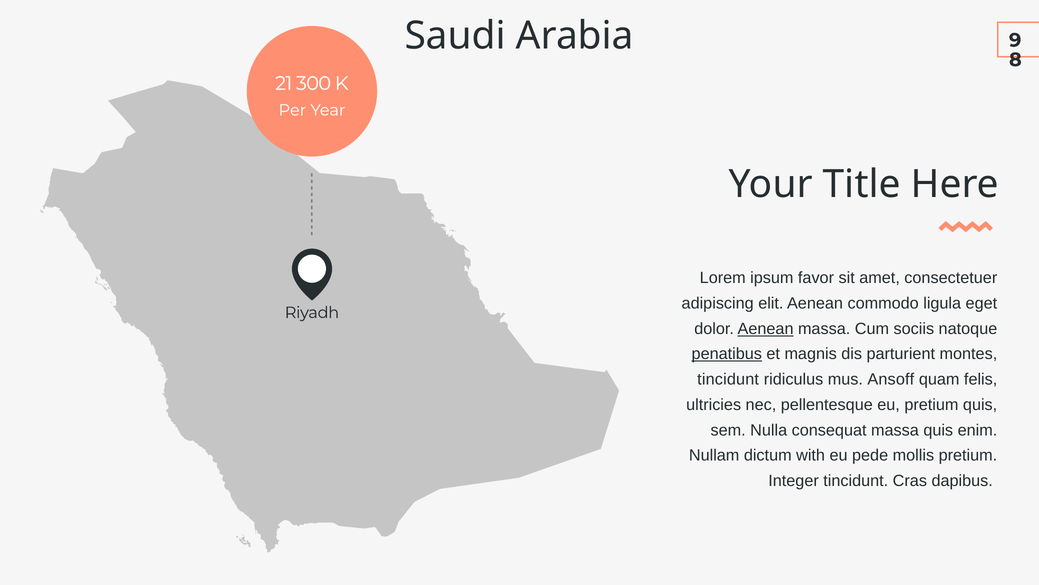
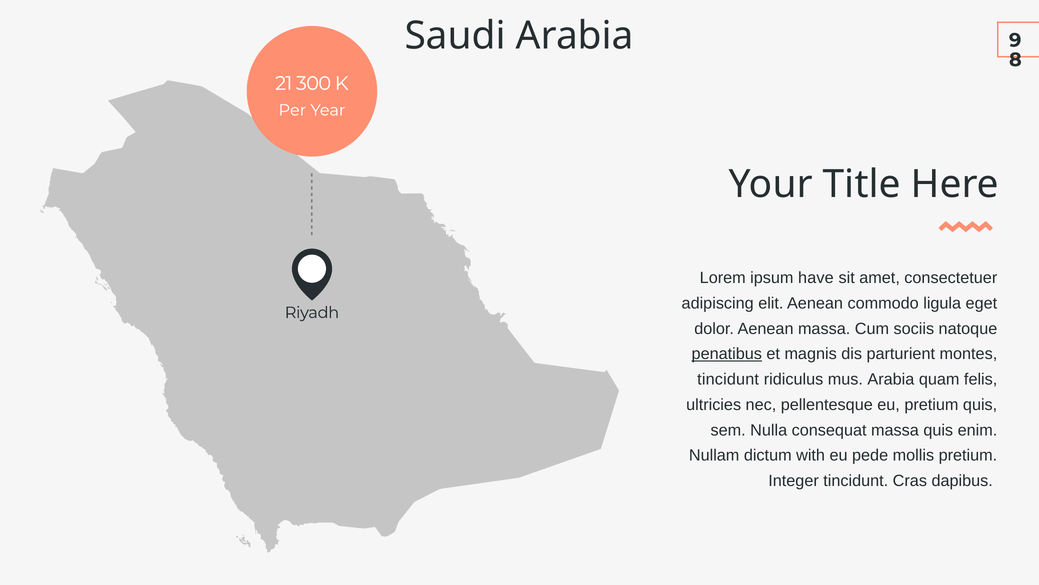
favor: favor -> have (816, 278)
Aenean underline: present -> none (766, 328)
mus Ansoff: Ansoff -> Arabia (891, 379)
